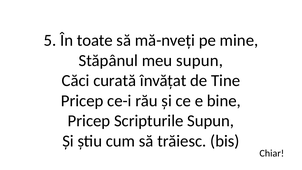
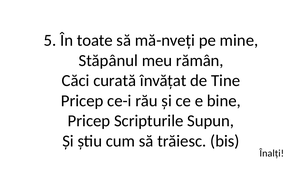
meu supun: supun -> rămân (200, 60)
Chiar: Chiar -> Înalți (272, 153)
